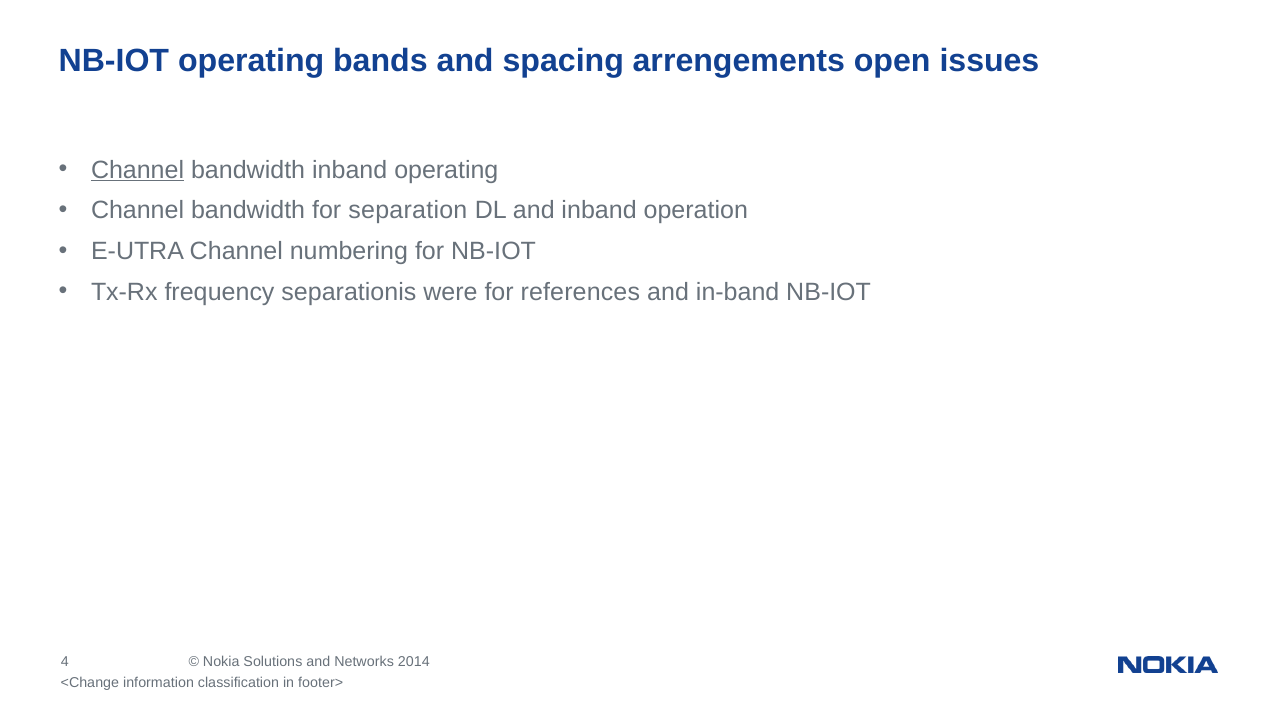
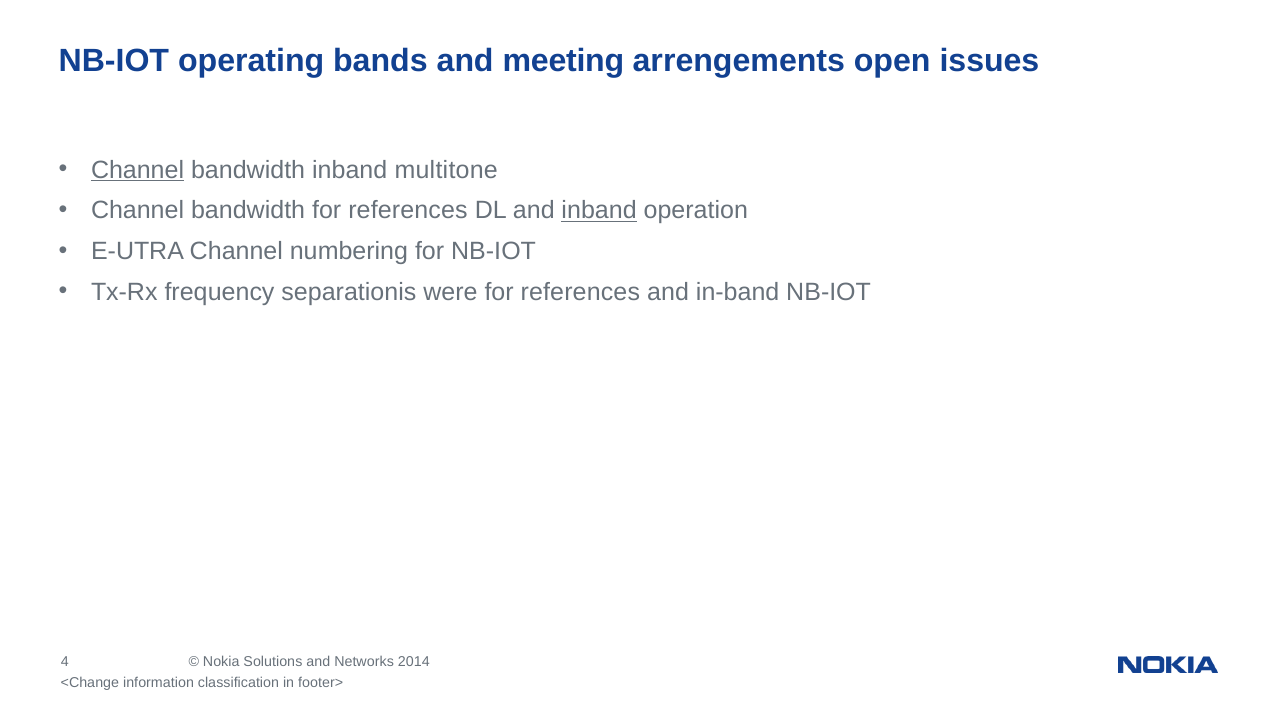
spacing: spacing -> meeting (563, 61)
inband operating: operating -> multitone (446, 170)
bandwidth for separation: separation -> references (408, 211)
inband underline: none -> present (599, 211)
